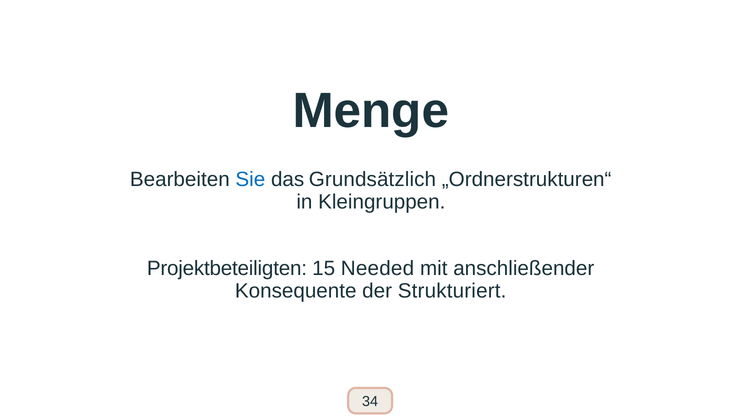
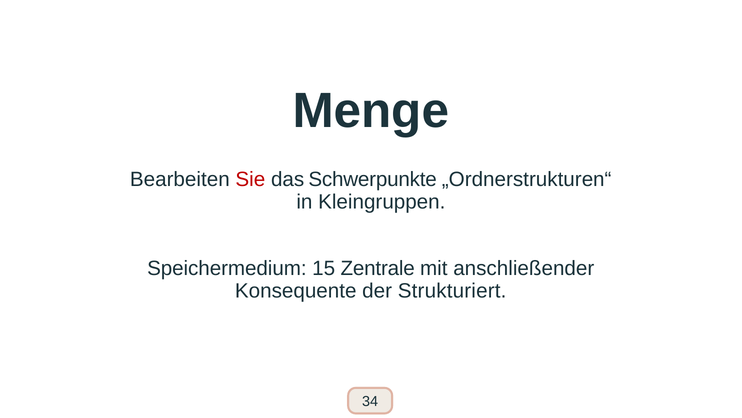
Sie colour: blue -> red (250, 179)
Grundsätzlich: Grundsätzlich -> Schwerpunkte (373, 179)
Projektbeteiligten: Projektbeteiligten -> Speichermedium (227, 268)
Needed: Needed -> Zentrale (378, 268)
